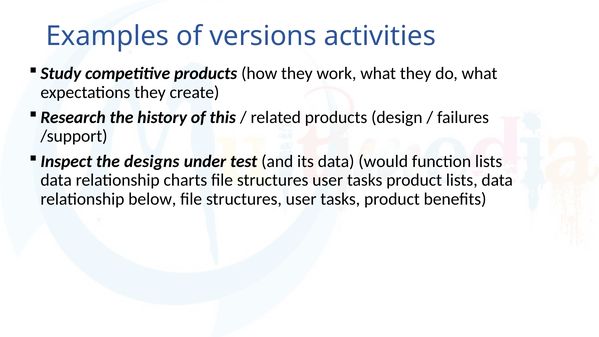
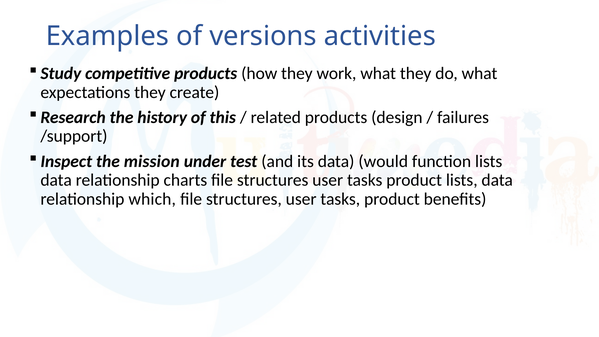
designs: designs -> mission (152, 161)
below: below -> which (152, 199)
